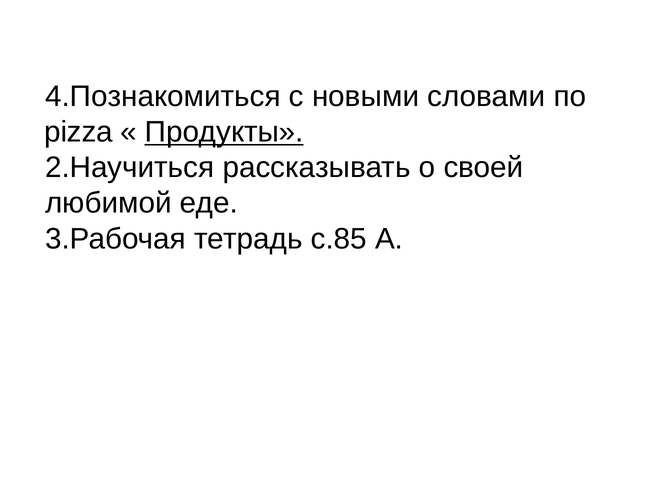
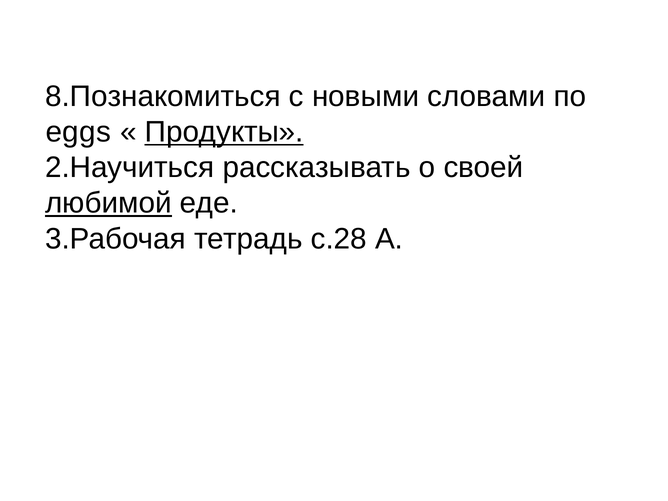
4.Познакомиться: 4.Познакомиться -> 8.Познакомиться (163, 96)
pizza: pizza -> eggs (78, 132)
любимой underline: none -> present (108, 203)
с.85: с.85 -> с.28 (339, 239)
